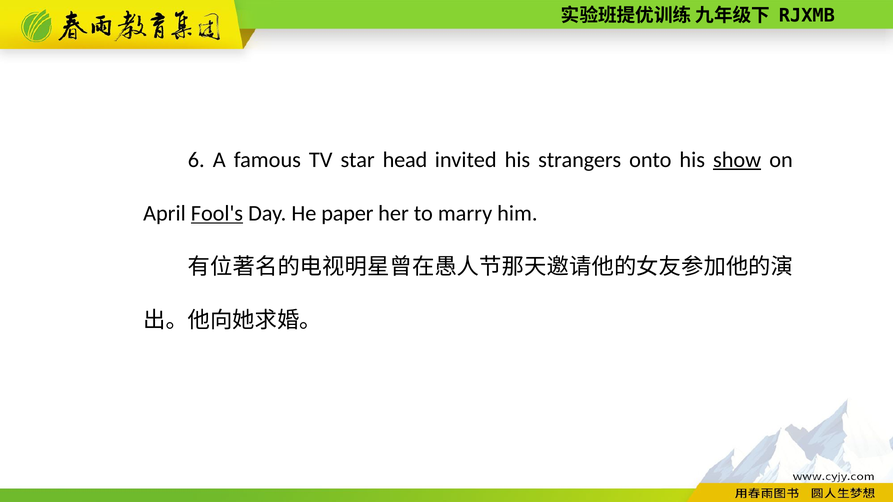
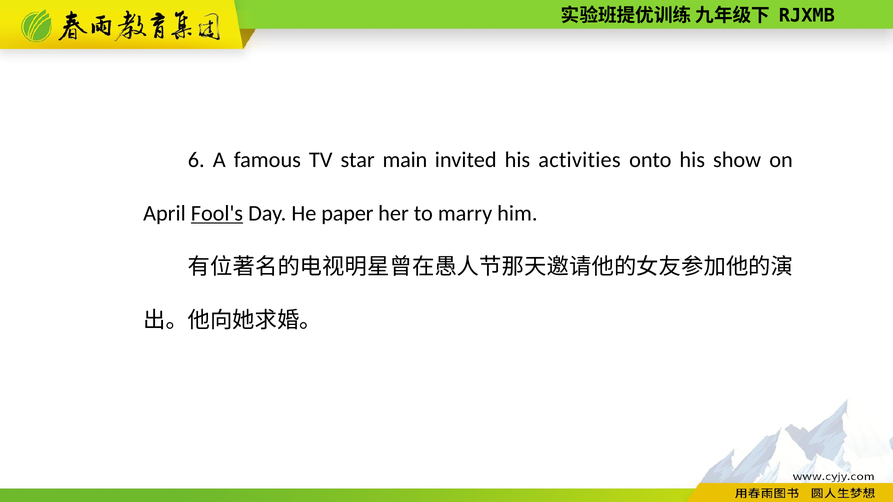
head: head -> main (405, 160)
strangers: strangers -> activities (580, 160)
show underline: present -> none (737, 160)
